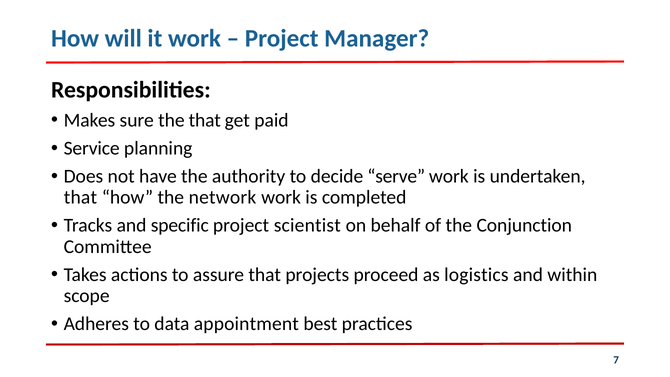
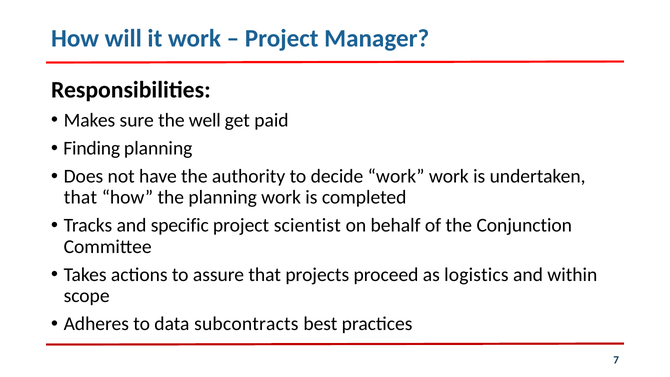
the that: that -> well (205, 120)
Service: Service -> Finding (92, 148)
decide serve: serve -> work (396, 176)
the network: network -> planning (223, 197)
appointment: appointment -> subcontracts (246, 324)
